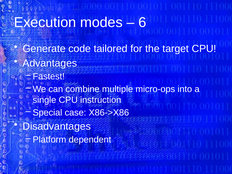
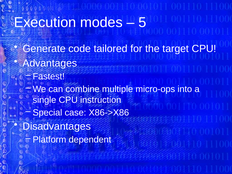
6: 6 -> 5 (142, 22)
